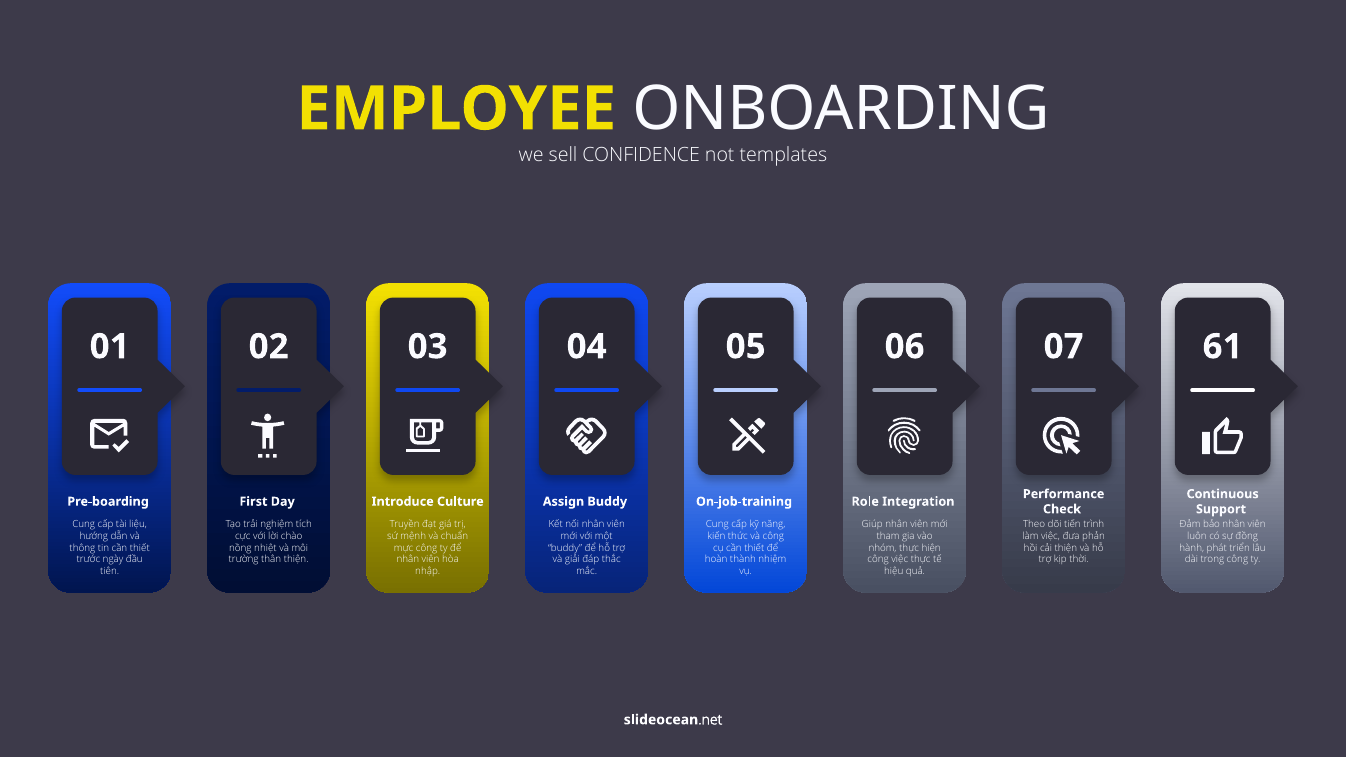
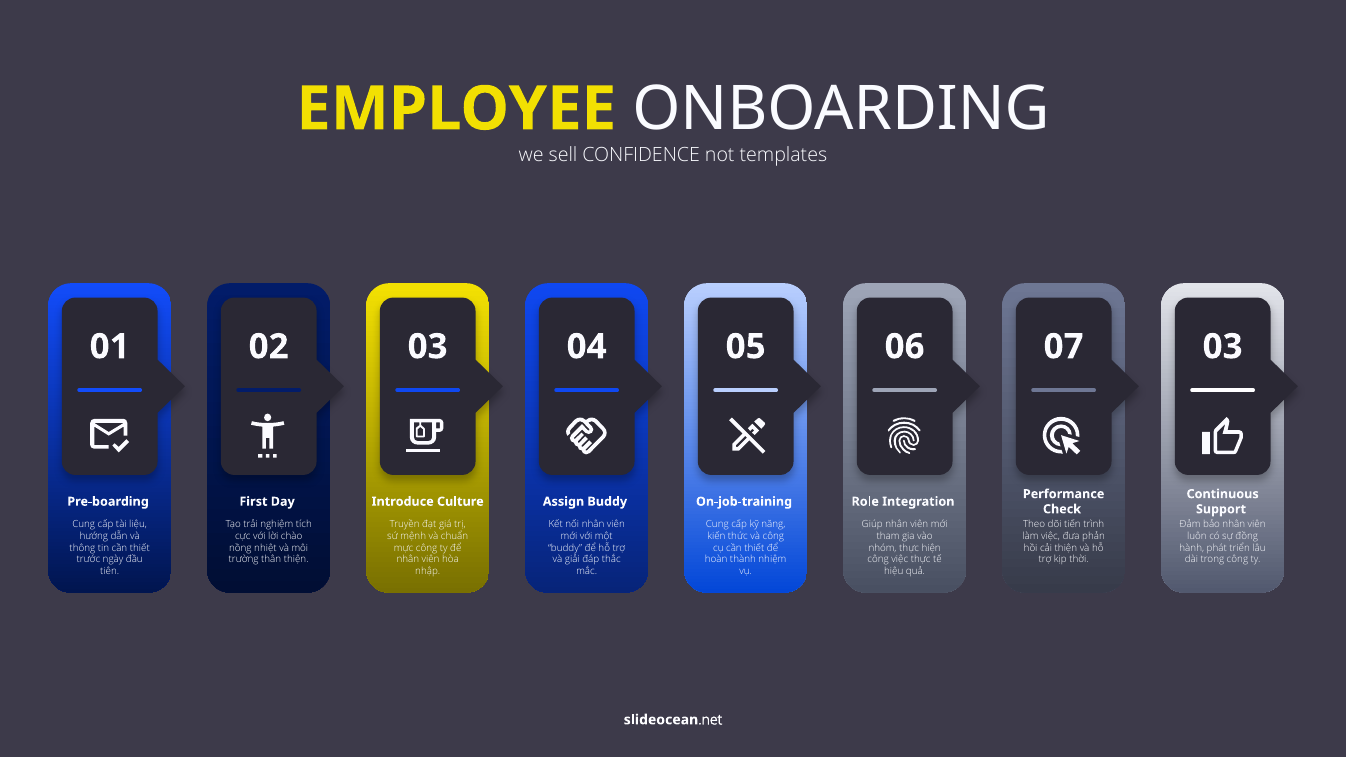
04 61: 61 -> 03 (1223, 347)
